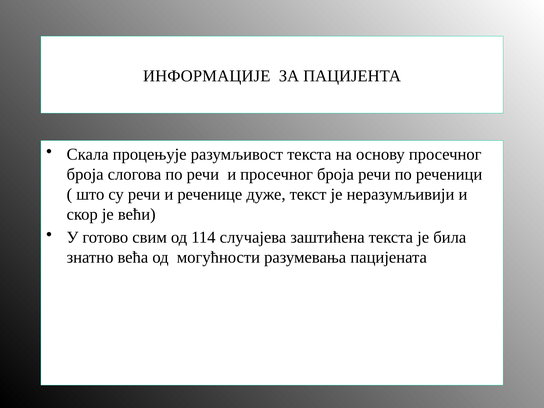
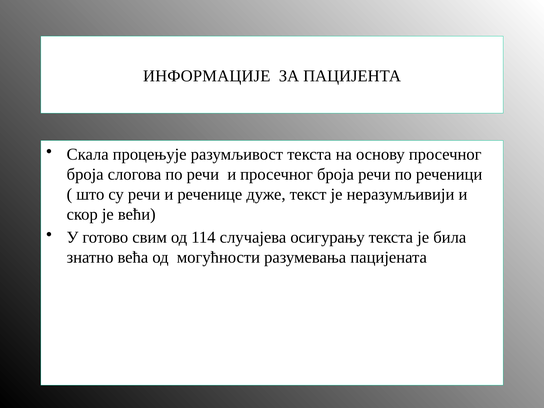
заштићена: заштићена -> осигурању (328, 237)
